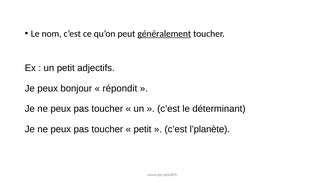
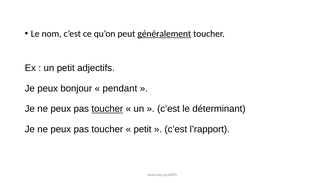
répondit: répondit -> pendant (120, 88)
toucher underline: none -> present (107, 109)
l’planète: l’planète -> l’rapport (210, 129)
